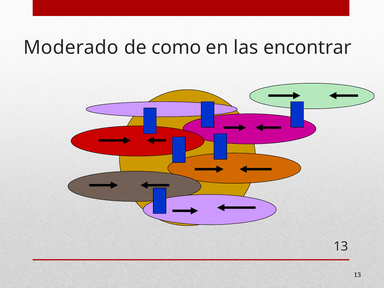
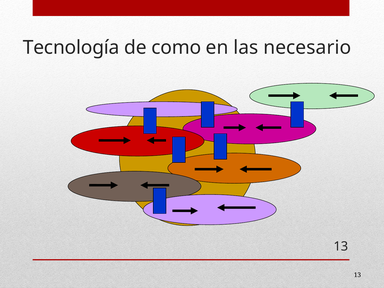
Moderado: Moderado -> Tecnología (71, 48)
encontrar: encontrar -> necesario (307, 48)
